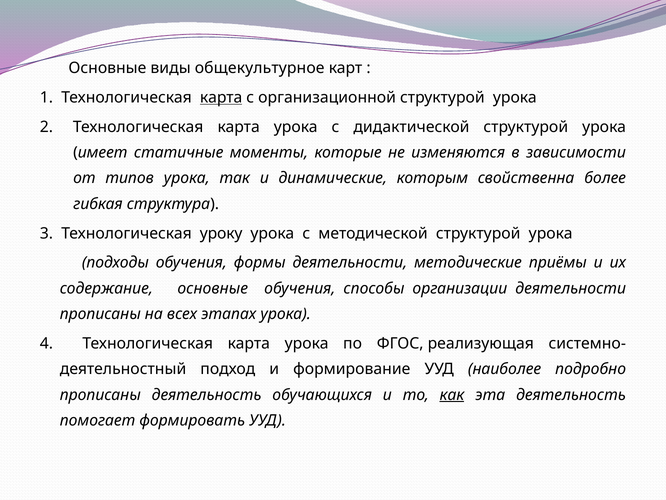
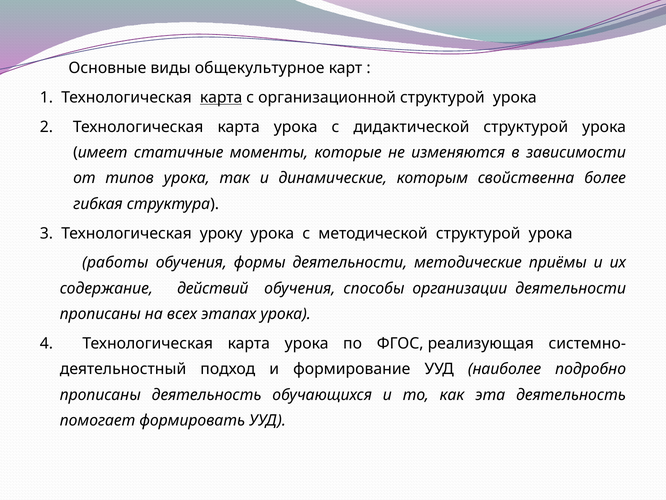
подходы: подходы -> работы (115, 262)
содержание основные: основные -> действий (213, 288)
как underline: present -> none (452, 394)
